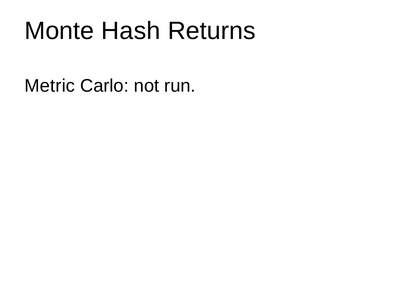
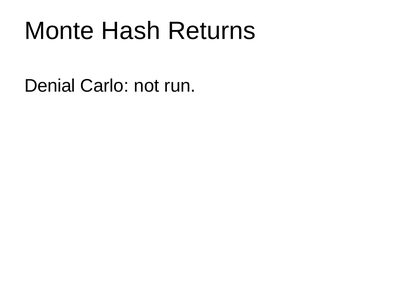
Metric: Metric -> Denial (50, 86)
